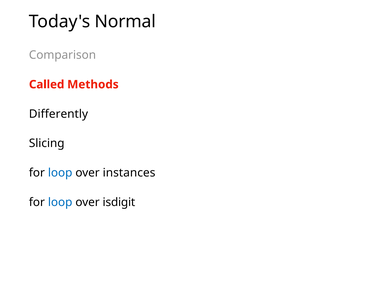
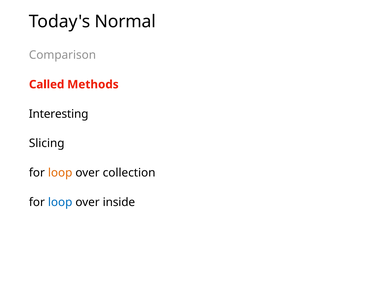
Differently: Differently -> Interesting (59, 114)
loop colour: blue -> orange (60, 173)
instances: instances -> collection (129, 173)
isdigit: isdigit -> inside (119, 202)
